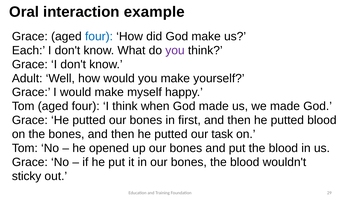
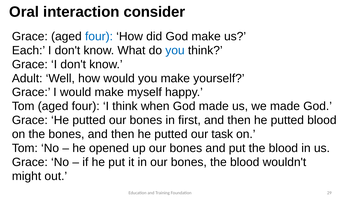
example: example -> consider (154, 12)
you colour: purple -> blue (175, 50)
sticky: sticky -> might (27, 176)
